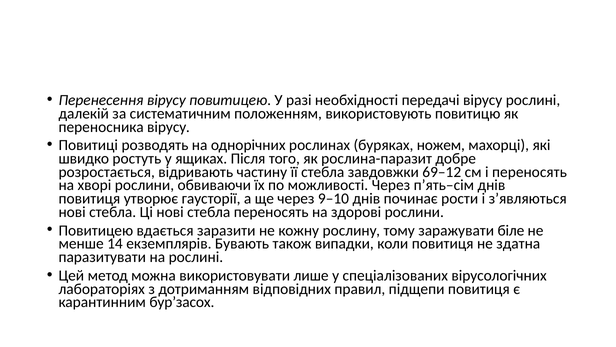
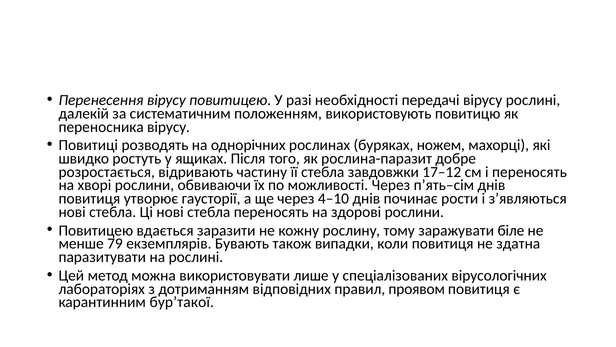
69–12: 69–12 -> 17–12 (442, 172)
9–10: 9–10 -> 4–10 (333, 198)
14: 14 -> 79 (115, 244)
підщепи: підщепи -> проявом (417, 289)
бур’засох: бур’засох -> бур’такої (182, 302)
